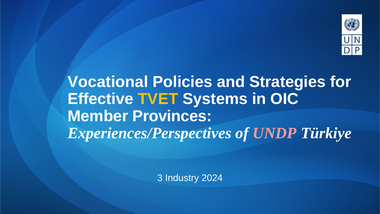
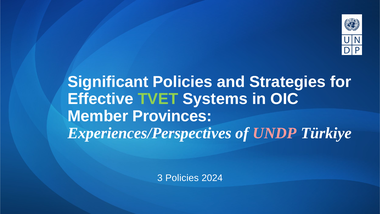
Vocational: Vocational -> Significant (108, 82)
TVET colour: yellow -> light green (158, 99)
3 Industry: Industry -> Policies (182, 178)
